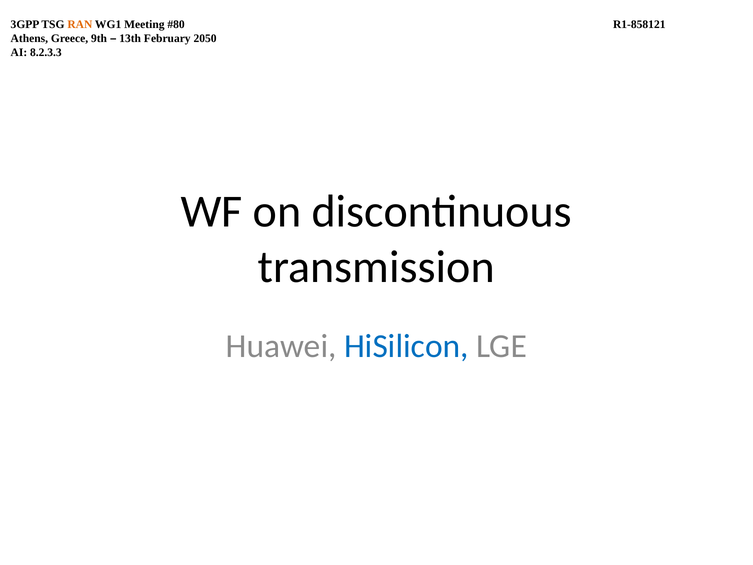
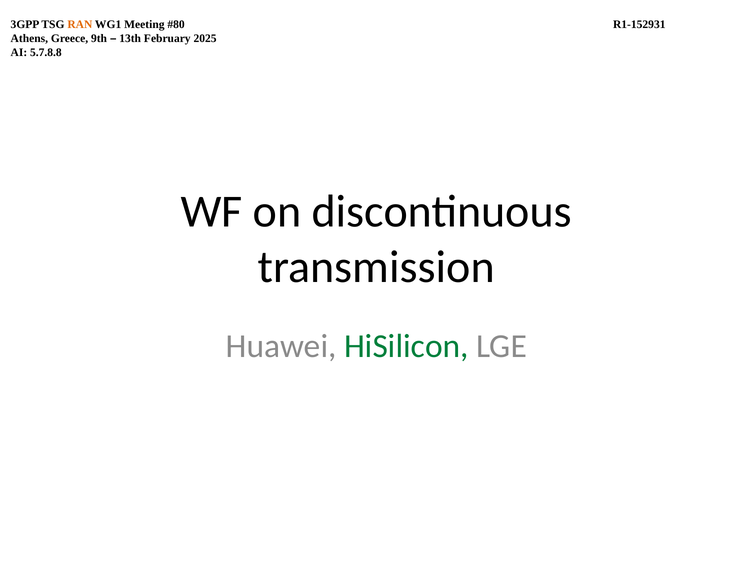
R1-858121: R1-858121 -> R1-152931 (639, 25)
2050: 2050 -> 2025 (205, 38)
8.2.3.3: 8.2.3.3 -> 5.7.8.8 (46, 52)
HiSilicon colour: blue -> green (406, 346)
